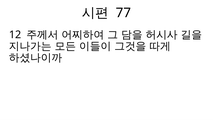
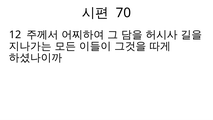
77: 77 -> 70 (123, 13)
